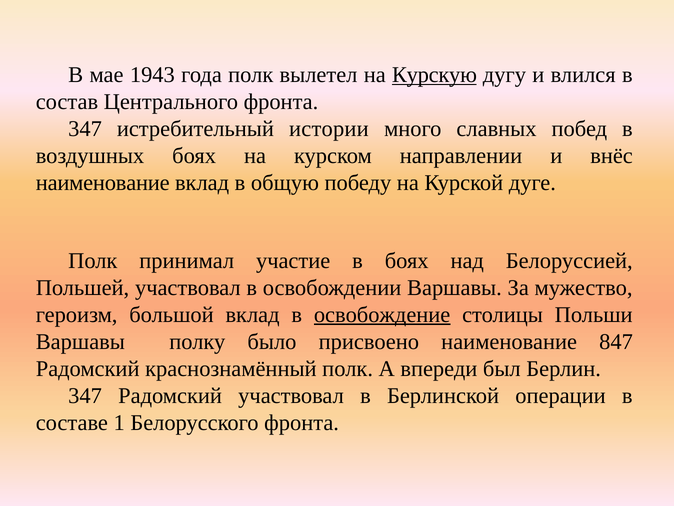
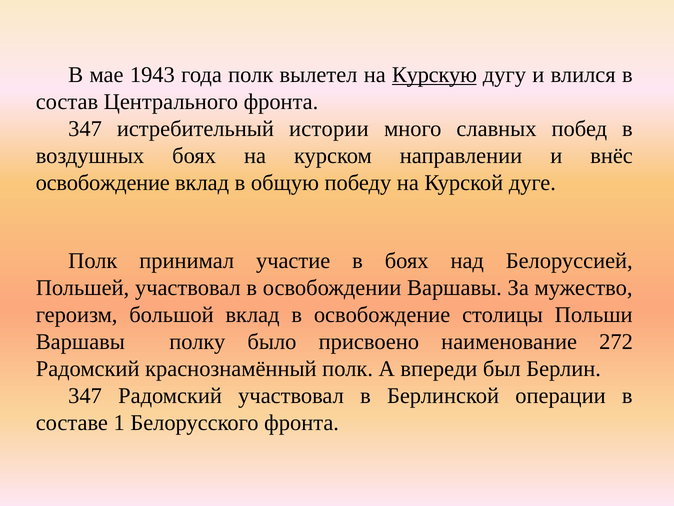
наименование: наименование -> освобождение (103, 183)
освобождение underline: present -> none (382, 314)
847: 847 -> 272 (616, 341)
